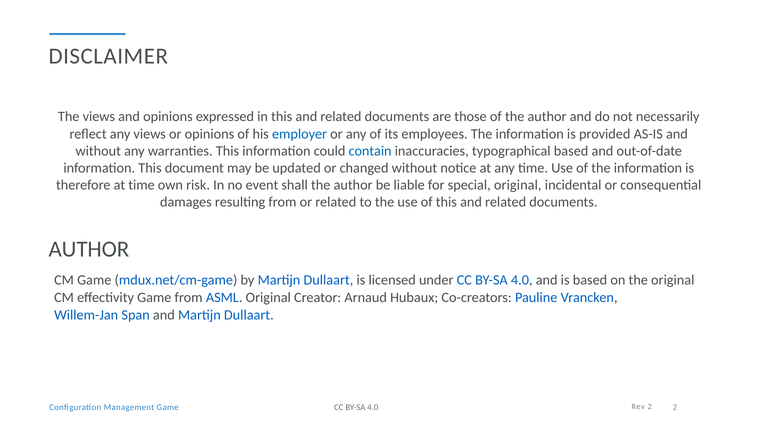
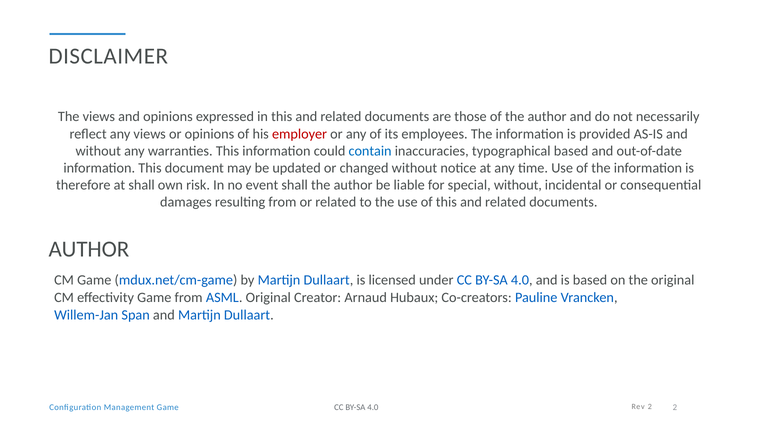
employer colour: blue -> red (300, 134)
at time: time -> shall (142, 185)
special original: original -> without (518, 185)
